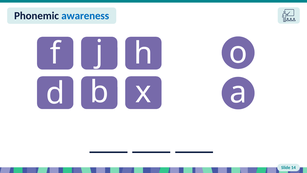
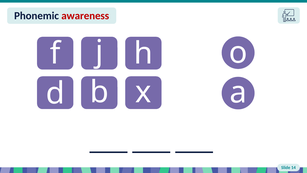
awareness colour: blue -> red (85, 16)
